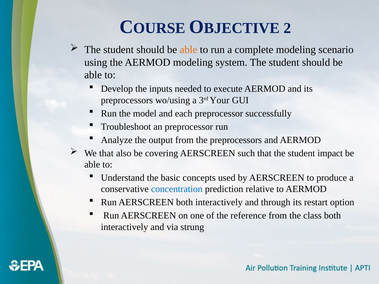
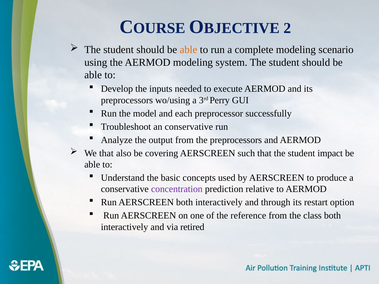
Your: Your -> Perry (220, 100)
an preprocessor: preprocessor -> conservative (189, 127)
concentration colour: blue -> purple (177, 189)
strung: strung -> retired (192, 227)
